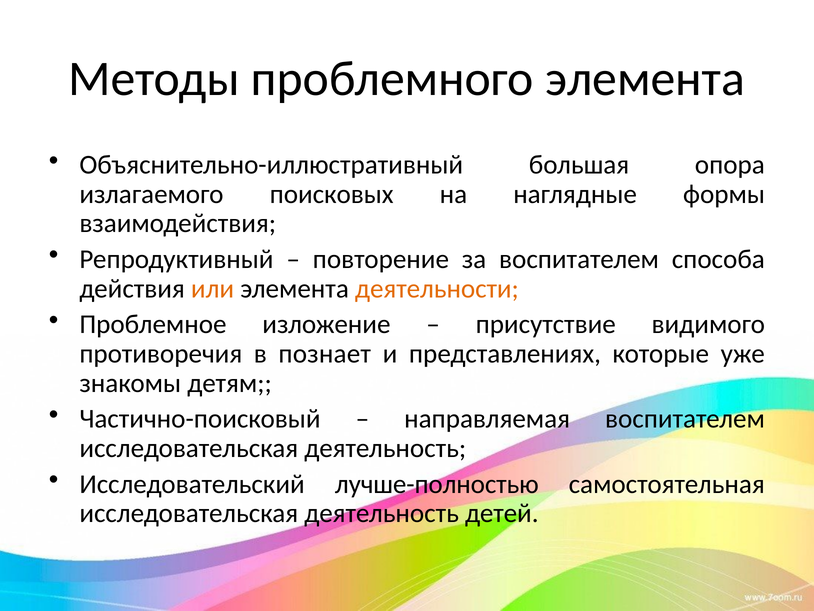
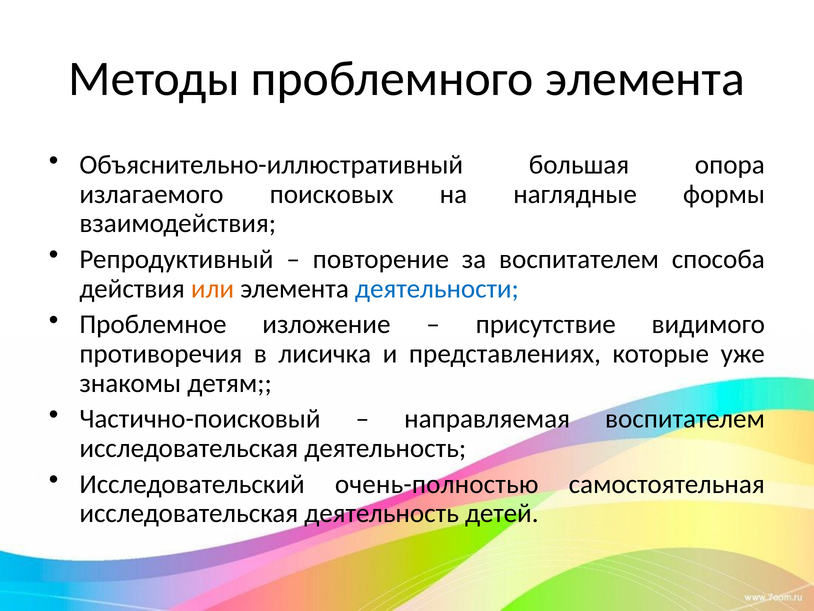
деятельности colour: orange -> blue (437, 288)
познает: познает -> лисичка (325, 353)
лучше-полностью: лучше-полностью -> очень-полностью (437, 484)
